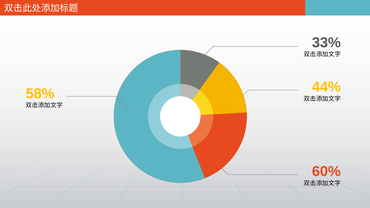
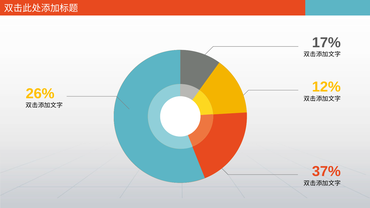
33%: 33% -> 17% (326, 43)
44%: 44% -> 12% (326, 87)
58%: 58% -> 26% (40, 94)
60%: 60% -> 37% (326, 172)
